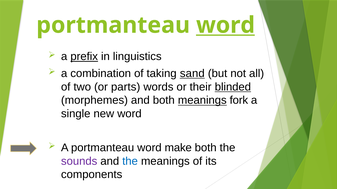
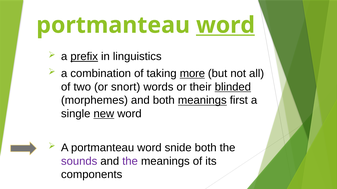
sand: sand -> more (192, 74)
parts: parts -> snort (126, 87)
fork: fork -> first (239, 101)
new underline: none -> present (104, 114)
make: make -> snide (178, 148)
the colour: blue -> purple (130, 162)
